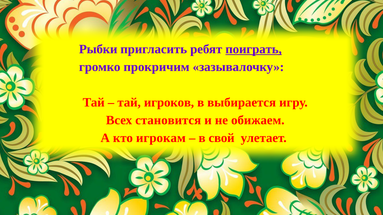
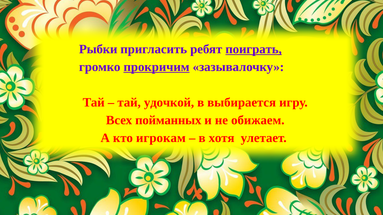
прокричим underline: none -> present (157, 67)
игроков: игроков -> удочкой (169, 103)
становится: становится -> пойманных (168, 120)
свой: свой -> хотя (222, 138)
